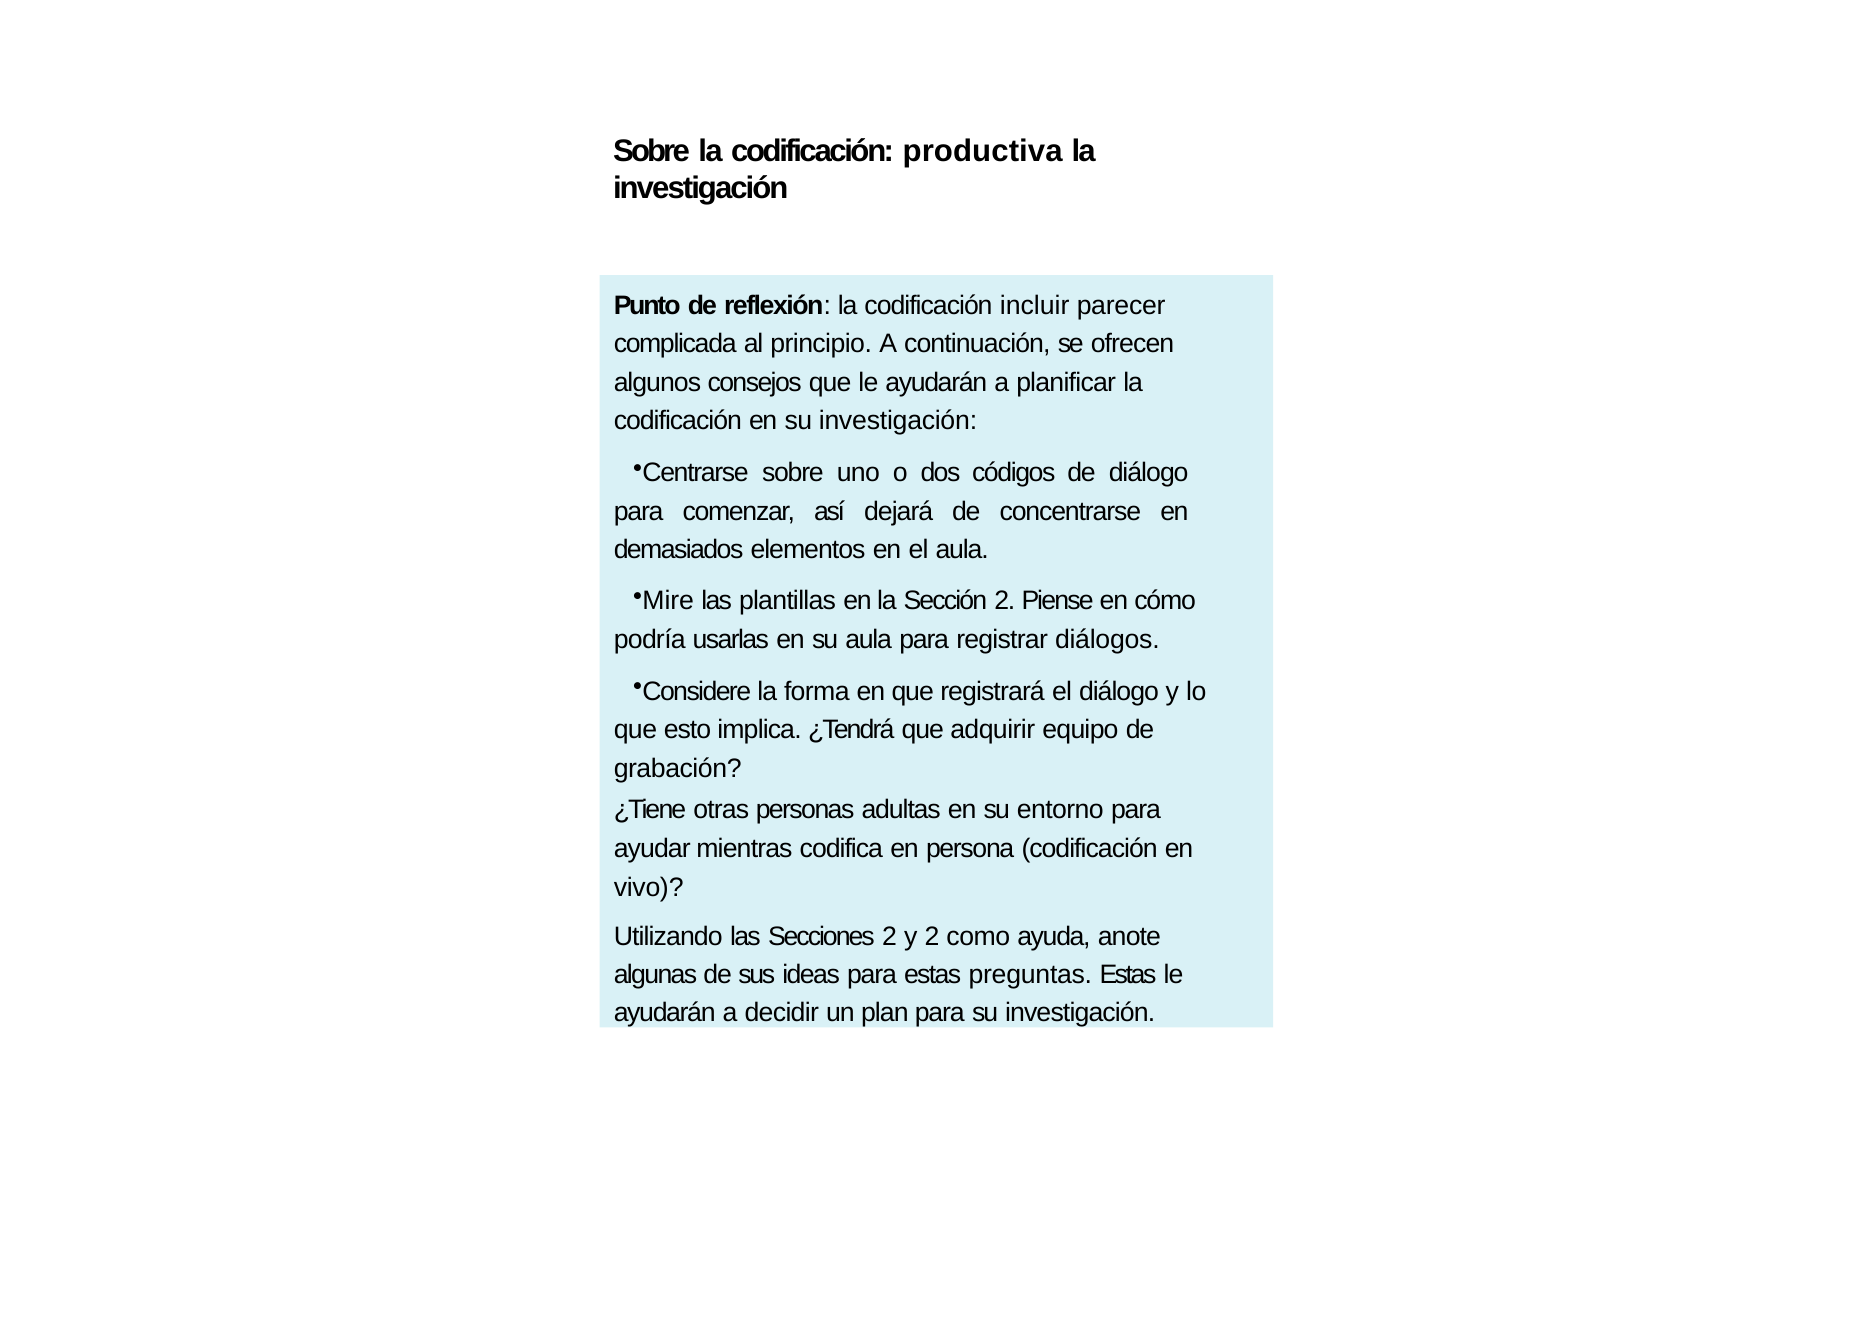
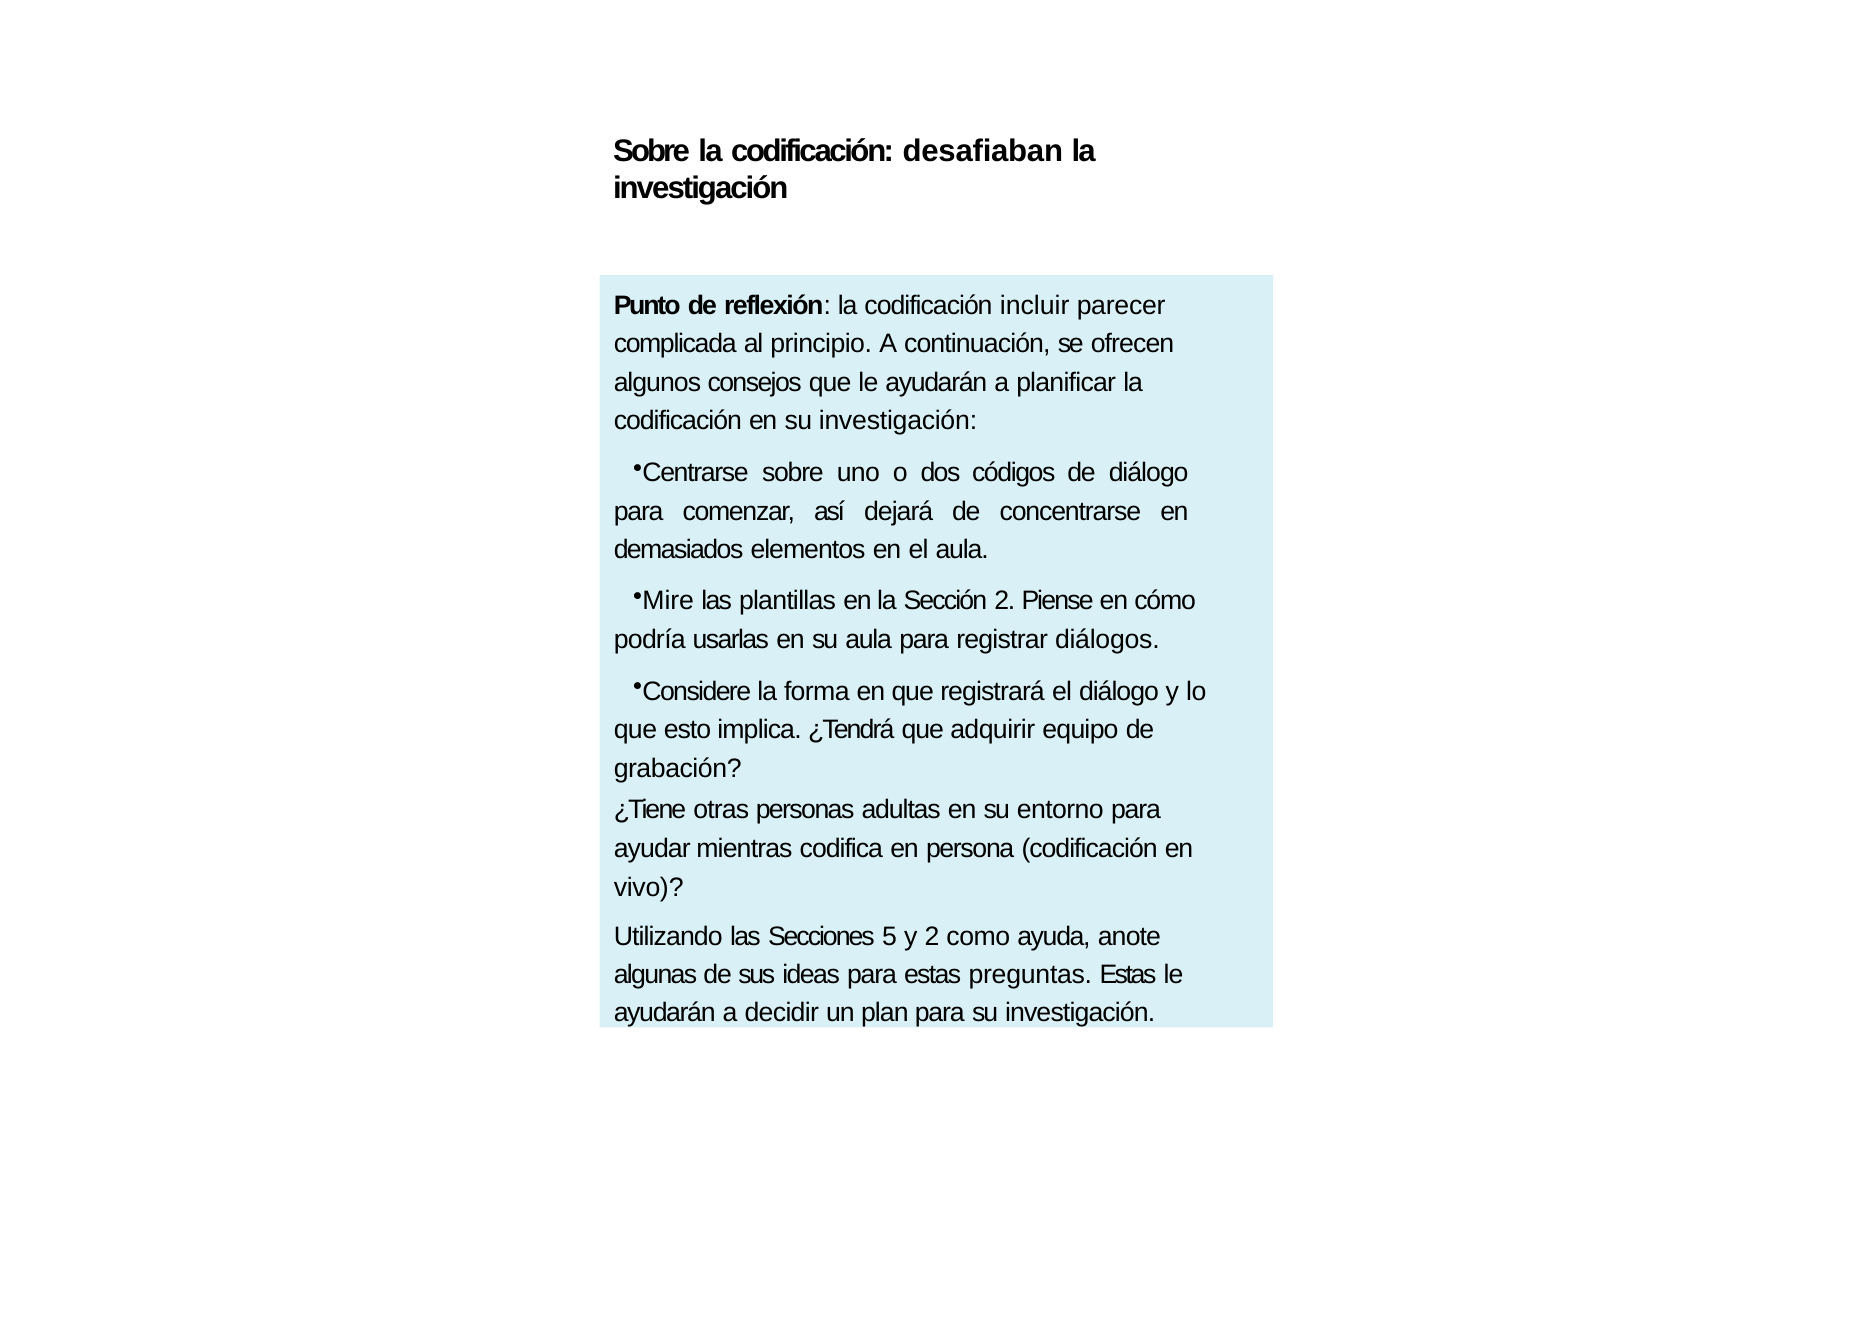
productiva: productiva -> desafiaban (983, 151)
Secciones 2: 2 -> 5 (890, 937)
